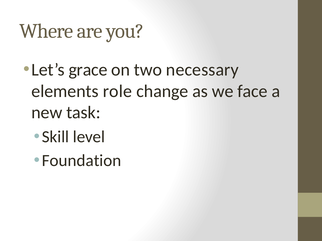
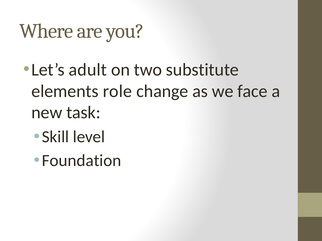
grace: grace -> adult (88, 70)
necessary: necessary -> substitute (202, 70)
